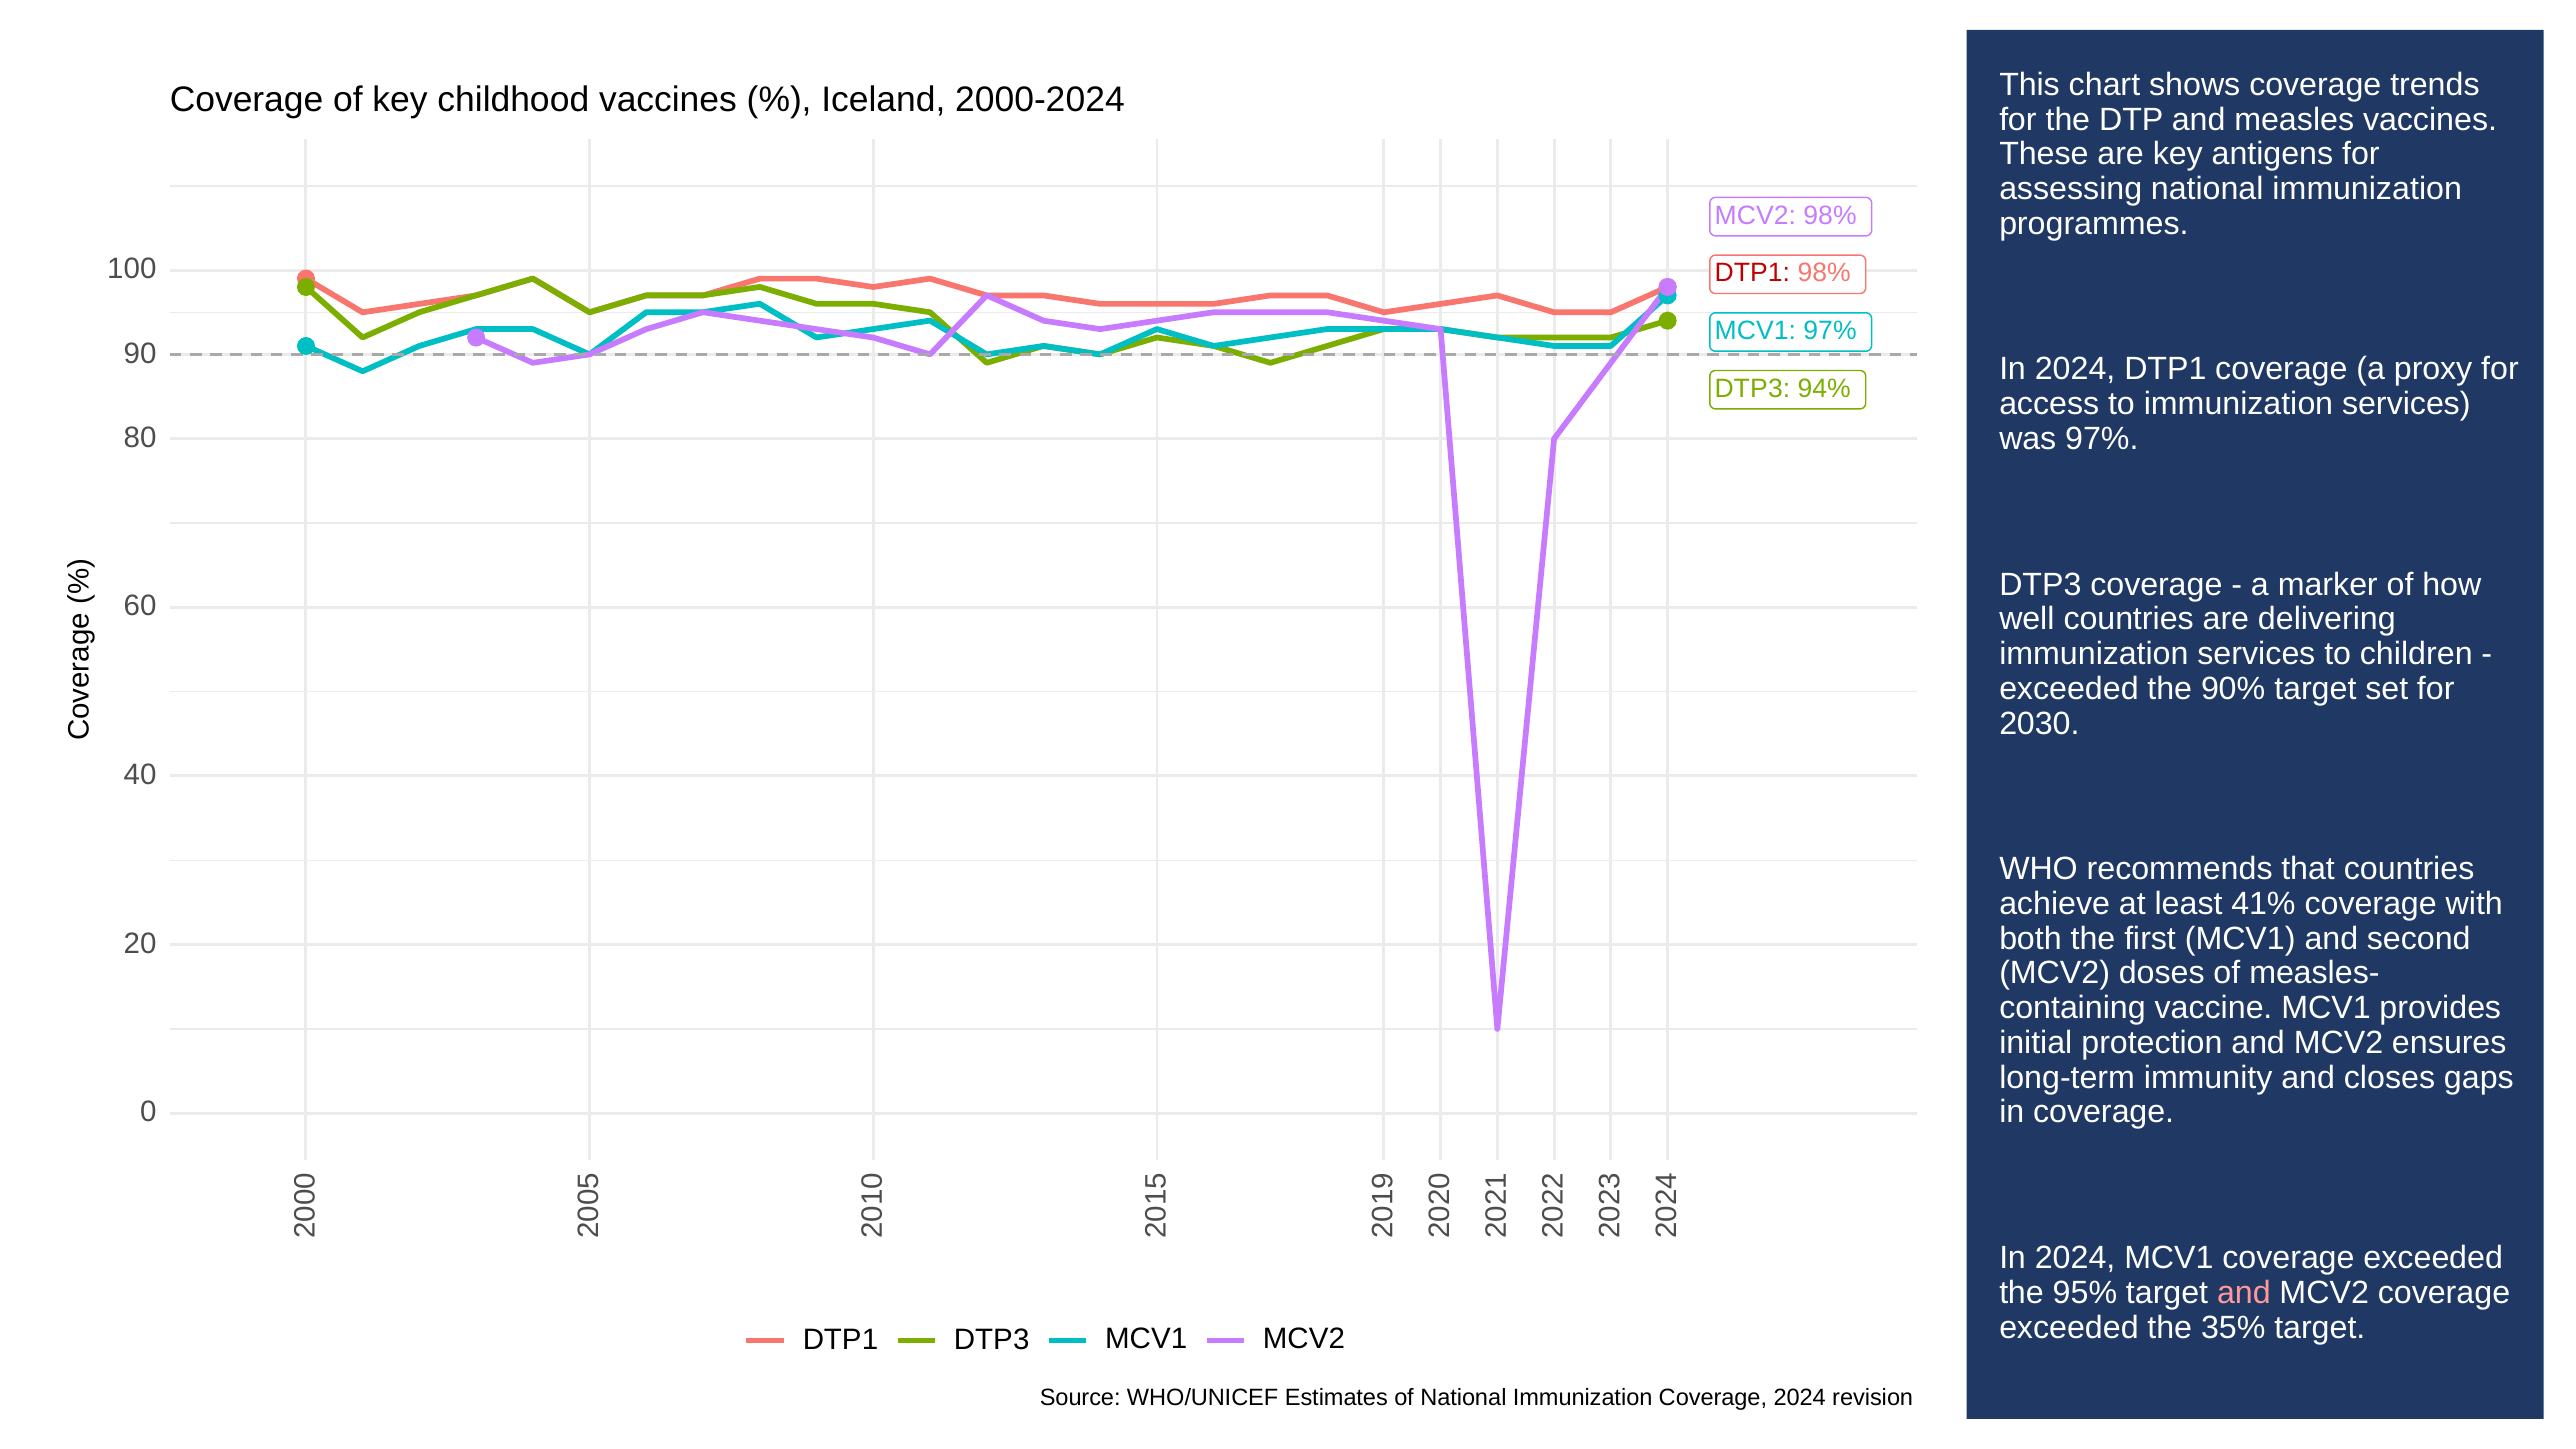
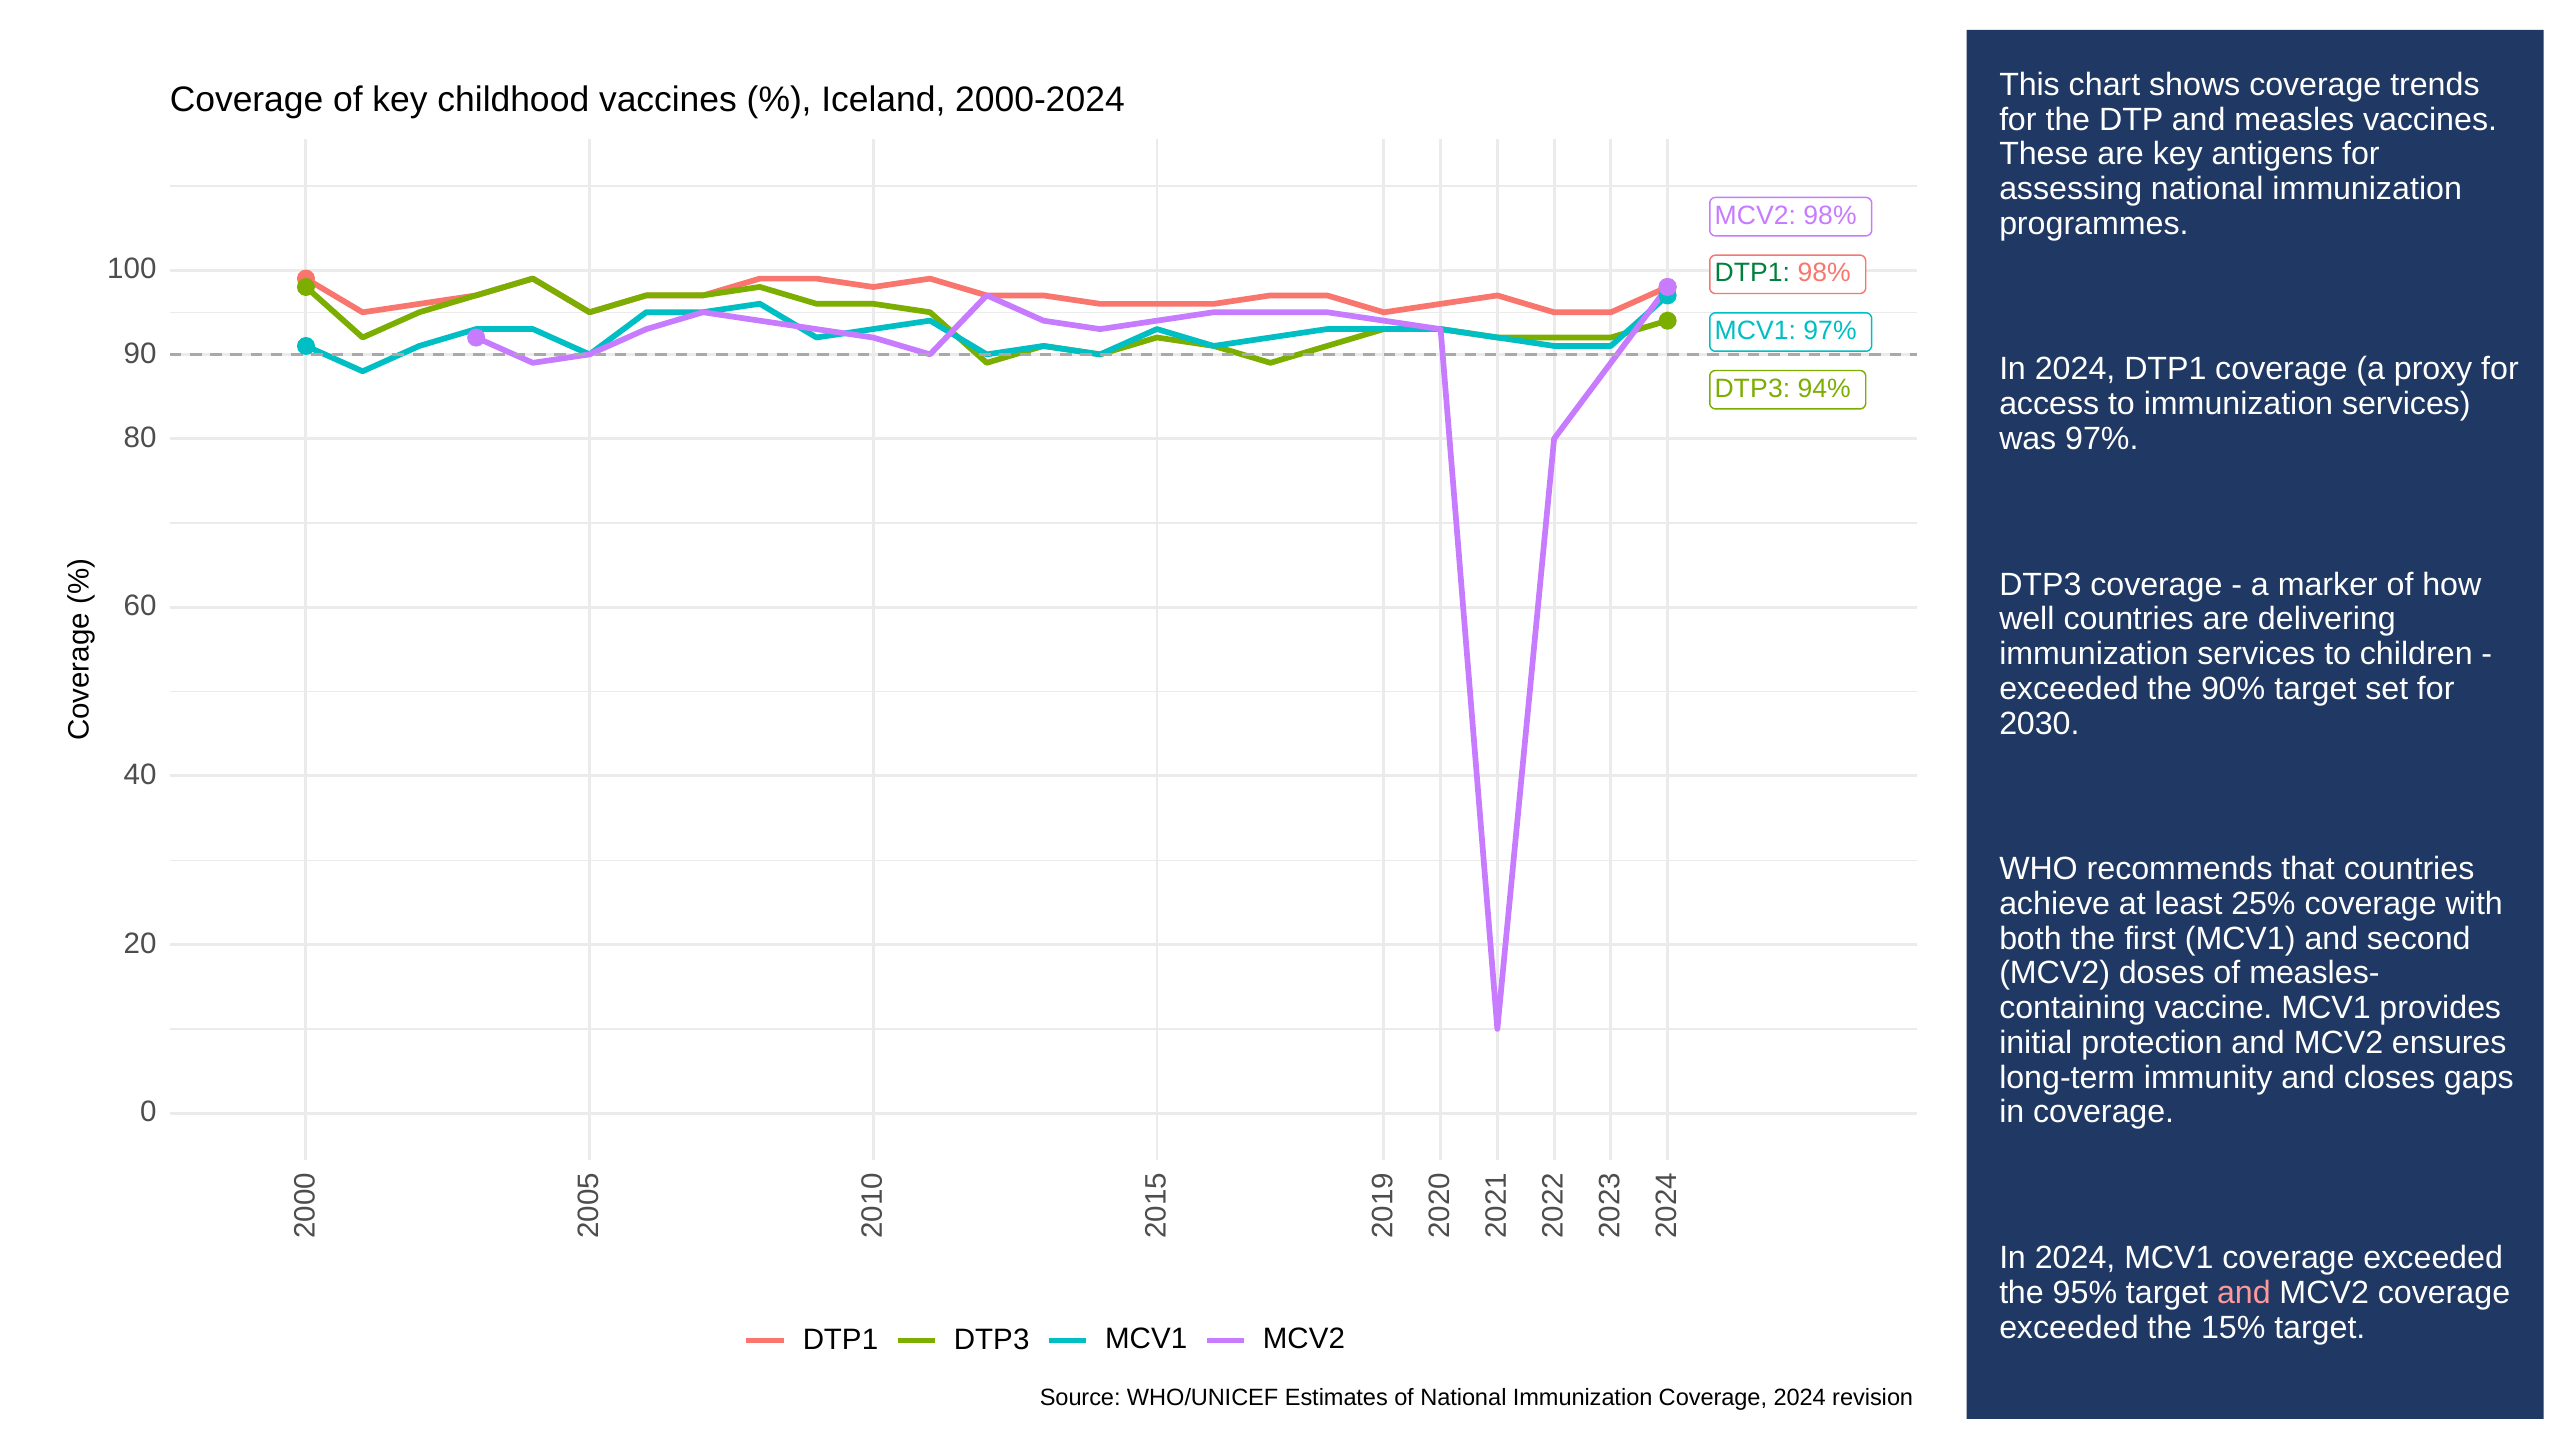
DTP1 colour: red -> green (1752, 273)
41%: 41% -> 25% (2263, 904)
35%: 35% -> 15% (2233, 1327)
